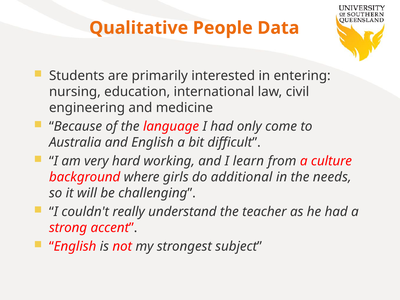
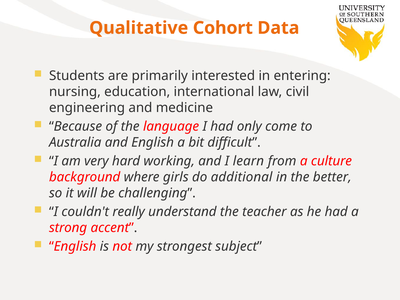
People: People -> Cohort (223, 28)
needs: needs -> better (332, 177)
